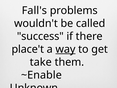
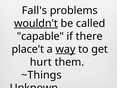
wouldn't underline: none -> present (36, 23)
success: success -> capable (40, 36)
take: take -> hurt (41, 62)
~Enable: ~Enable -> ~Things (41, 75)
